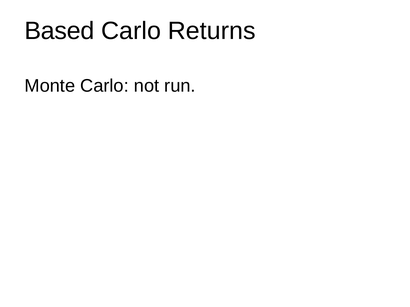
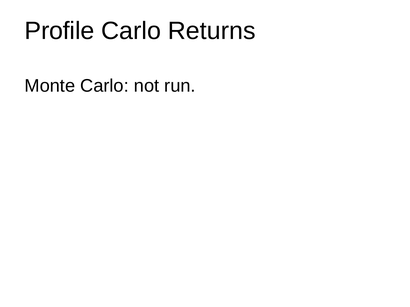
Based: Based -> Profile (59, 31)
